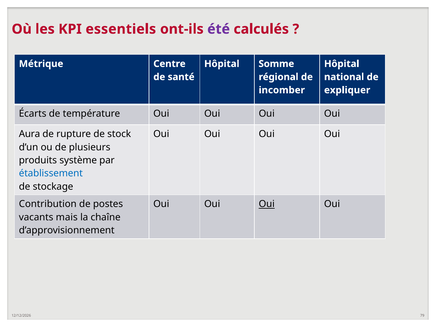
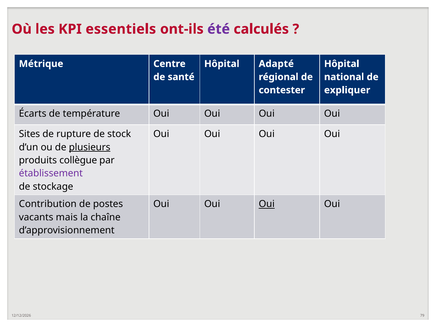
Somme: Somme -> Adapté (276, 64)
incomber: incomber -> contester (282, 90)
Aura: Aura -> Sites (29, 134)
plusieurs underline: none -> present (90, 147)
système: système -> collègue (78, 160)
établissement colour: blue -> purple (51, 173)
